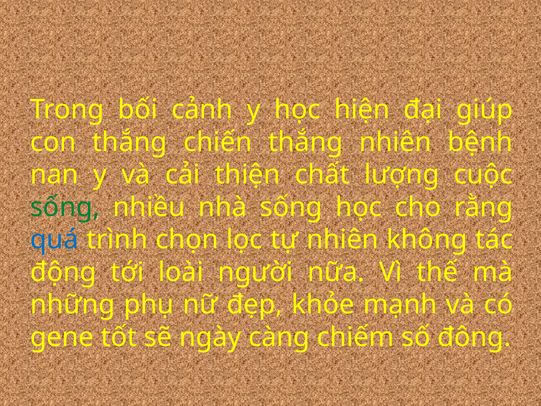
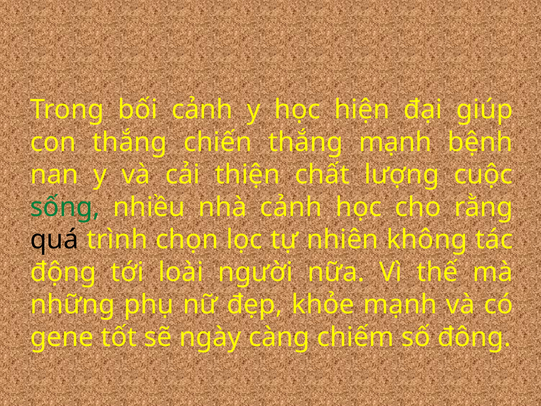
thắng nhiên: nhiên -> mạnh (395, 142)
nhà sống: sống -> cảnh (291, 207)
quá colour: blue -> black (54, 239)
